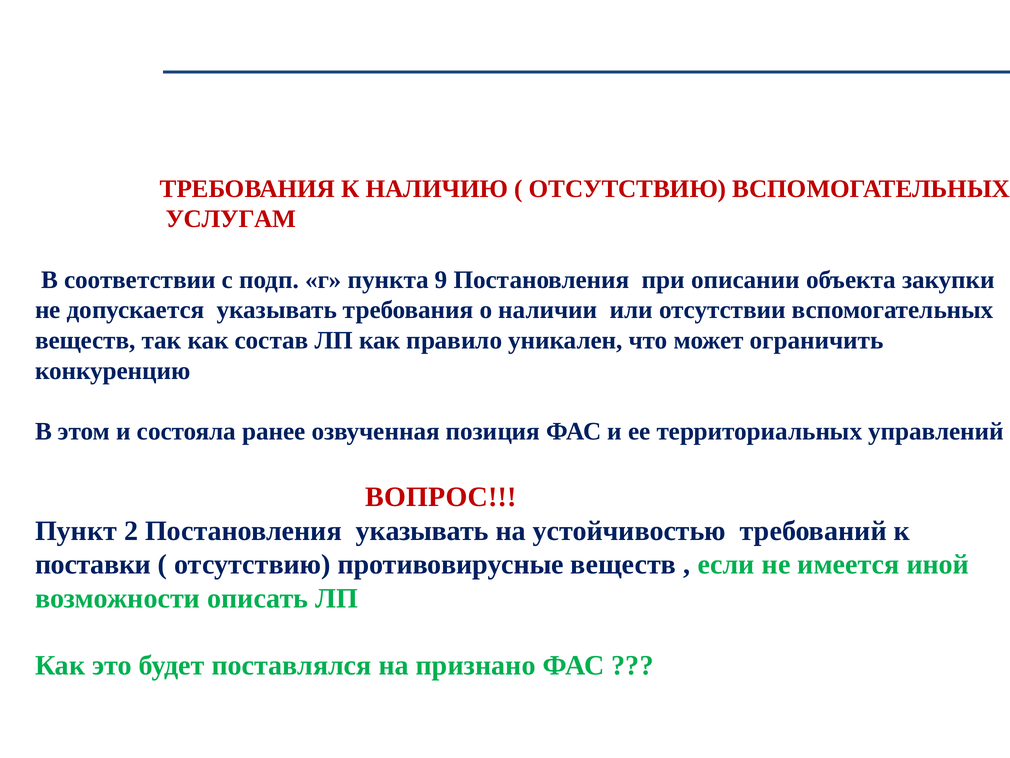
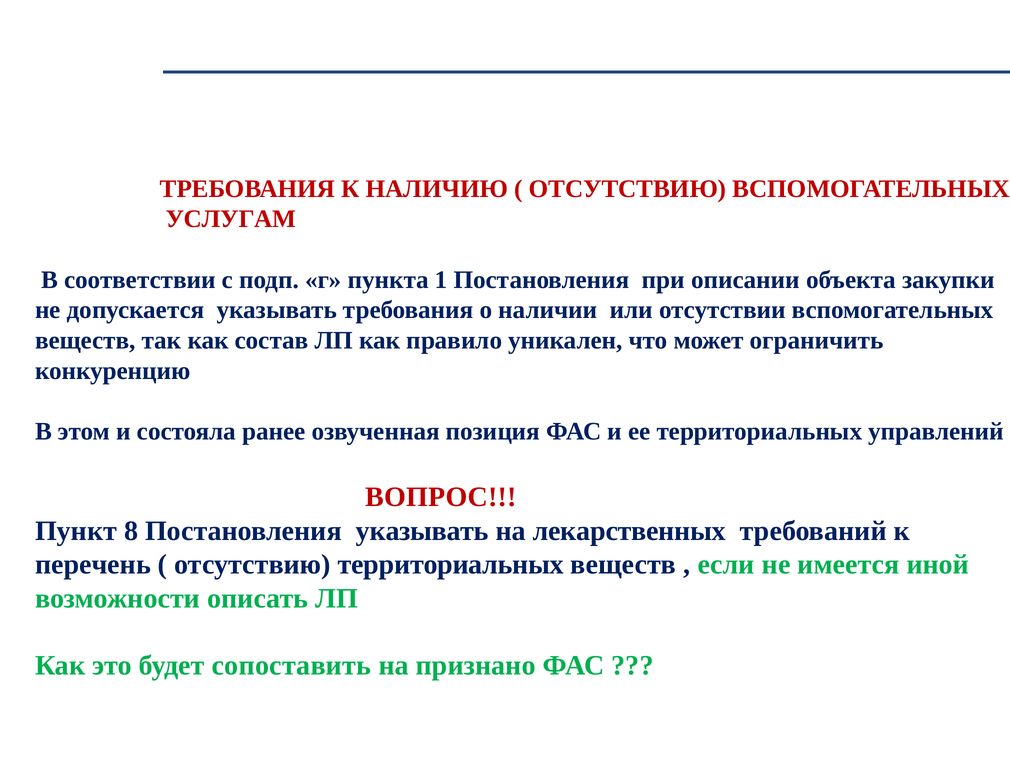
9: 9 -> 1 (441, 280)
2: 2 -> 8 (131, 531)
устойчивостью: устойчивостью -> лекарственных (629, 531)
поставки: поставки -> перечень (93, 564)
отсутствию противовирусные: противовирусные -> территориальных (451, 564)
поставлялся: поставлялся -> сопоставить (291, 665)
